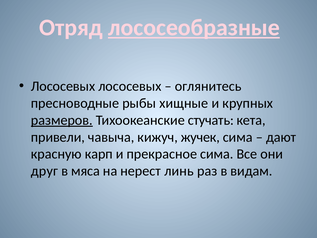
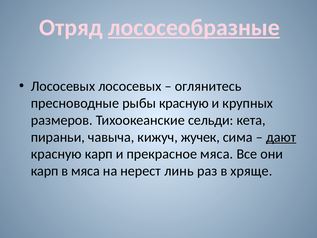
рыбы хищные: хищные -> красную (184, 103)
размеров underline: present -> none (62, 120)
стучать: стучать -> сельди (211, 120)
привели: привели -> пираньи (58, 137)
дают underline: none -> present (281, 137)
прекрасное сима: сима -> мяса (217, 154)
друг: друг -> карп (45, 171)
видам: видам -> хряще (251, 171)
